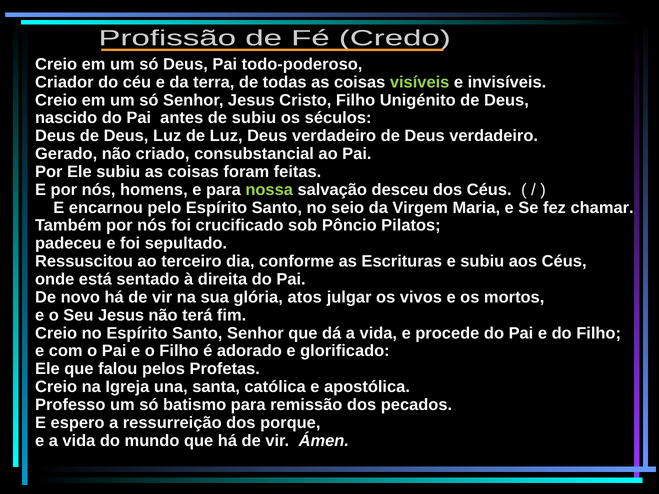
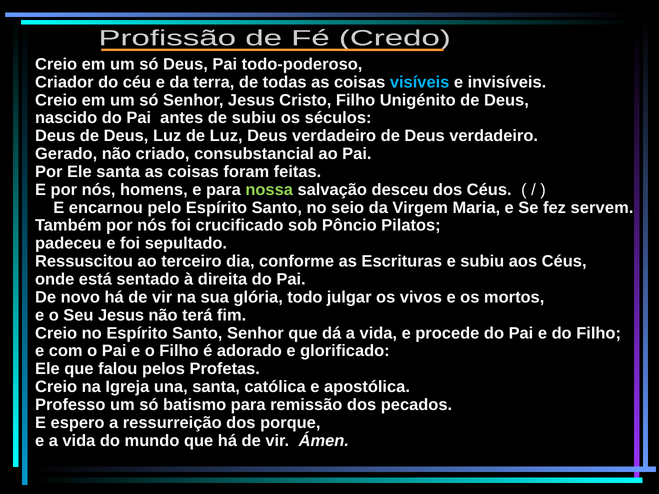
visíveis colour: light green -> light blue (420, 82)
Ele subiu: subiu -> santa (118, 172)
chamar: chamar -> servem (602, 208)
atos: atos -> todo (305, 297)
